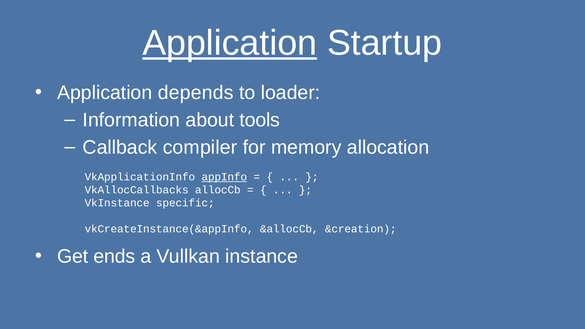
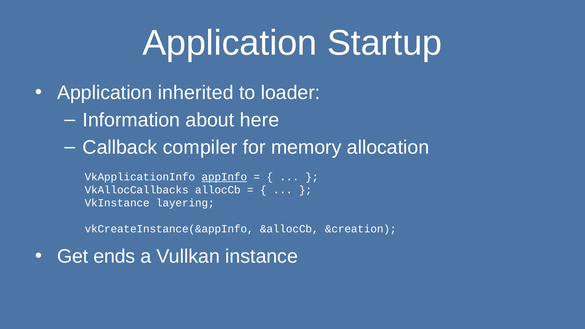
Application underline: present -> none (230, 43)
depends: depends -> inherited (196, 93)
tools: tools -> here (260, 120)
specific: specific -> layering (185, 203)
